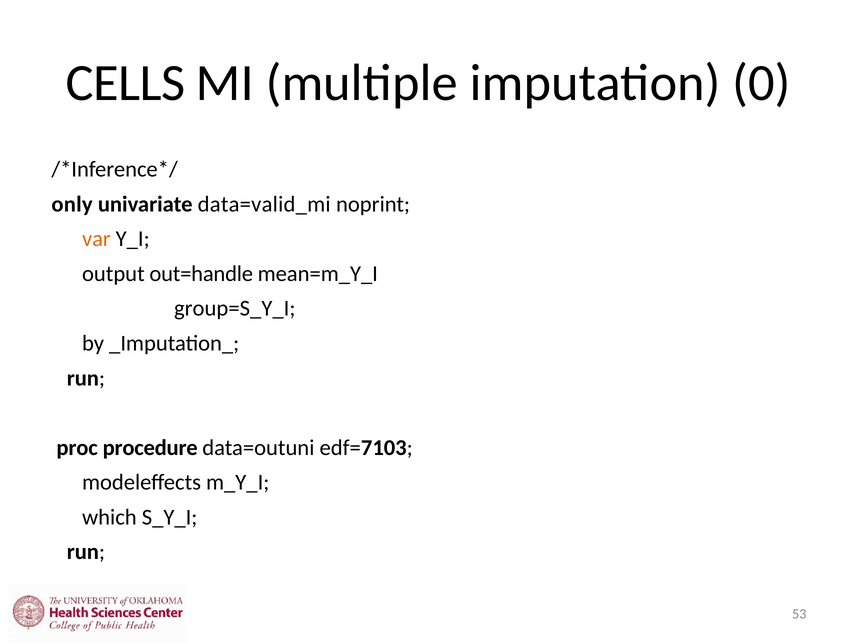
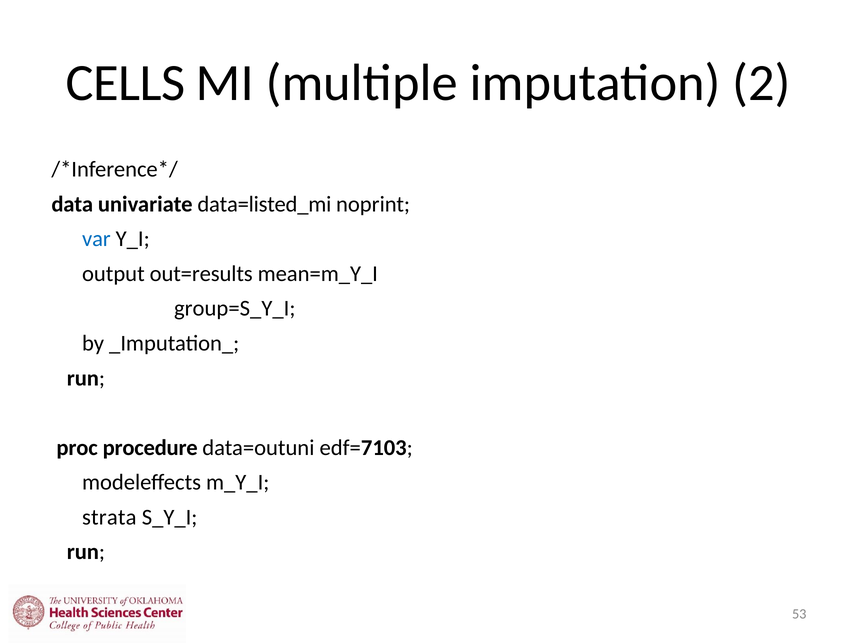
0: 0 -> 2 (762, 83)
only: only -> data (72, 204)
data=valid_mi: data=valid_mi -> data=listed_mi (264, 204)
var colour: orange -> blue (96, 239)
out=handle: out=handle -> out=results (201, 274)
which: which -> strata (109, 518)
